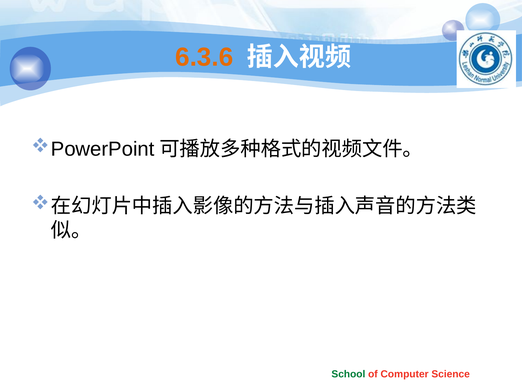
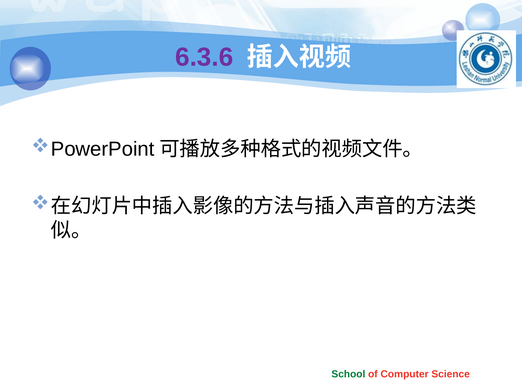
6.3.6 colour: orange -> purple (204, 57)
